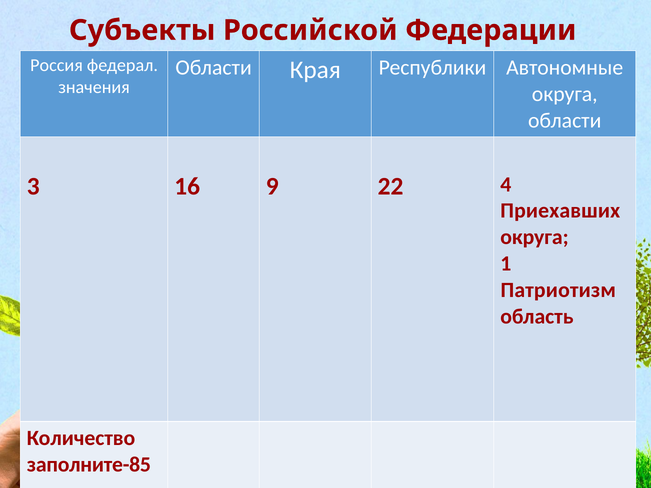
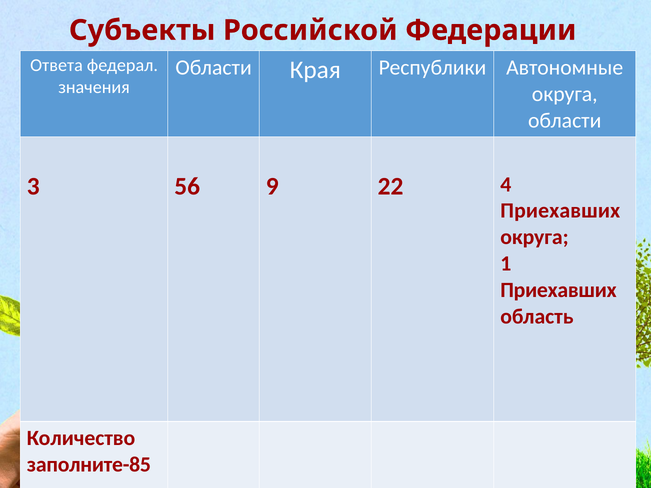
Россия: Россия -> Ответа (57, 65)
16: 16 -> 56 (187, 187)
Патриотизм: Патриотизм -> Приехавших (558, 290)
